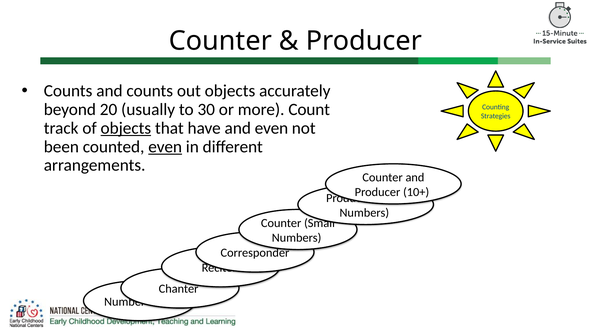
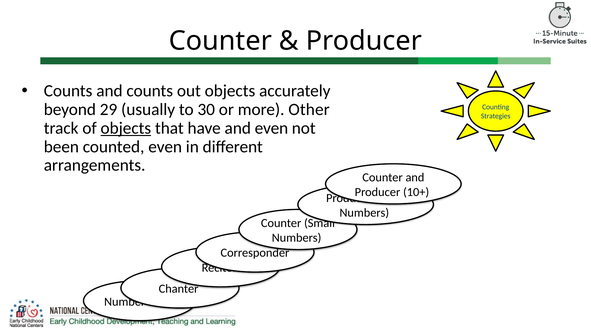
20: 20 -> 29 (109, 110)
Count: Count -> Other (309, 110)
even underline: present -> none (165, 147)
